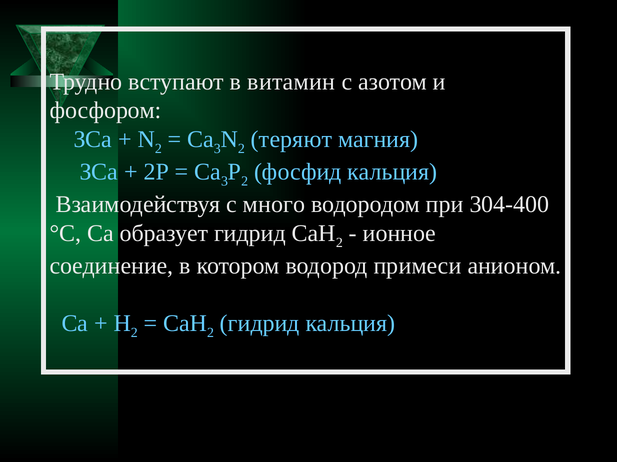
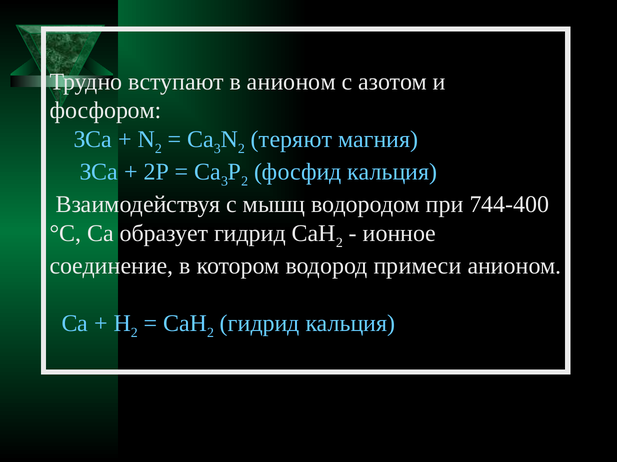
в витамин: витамин -> анионом (291, 82)
много: много -> мышц (274, 205)
304-400: 304-400 -> 744-400 (509, 205)
